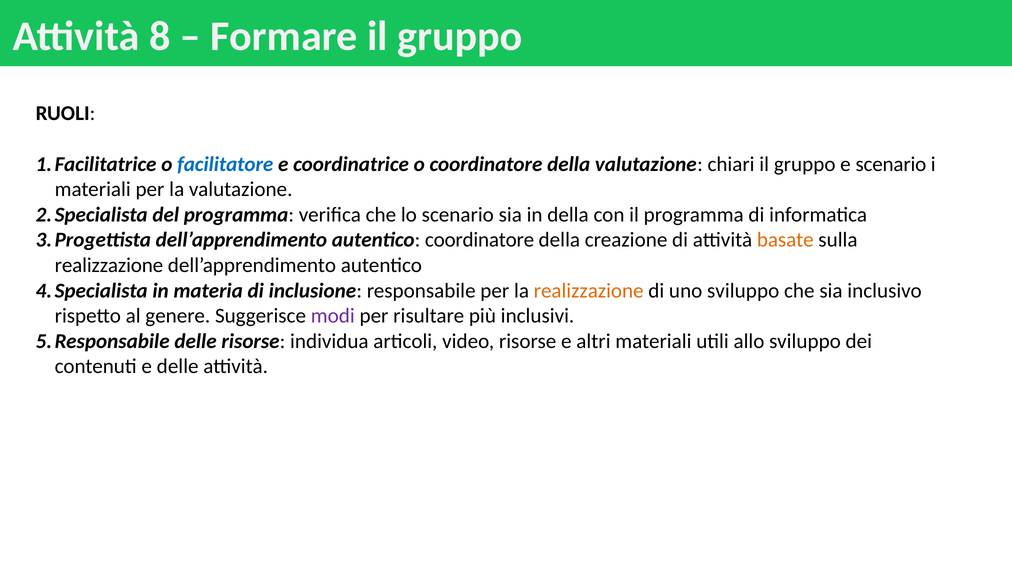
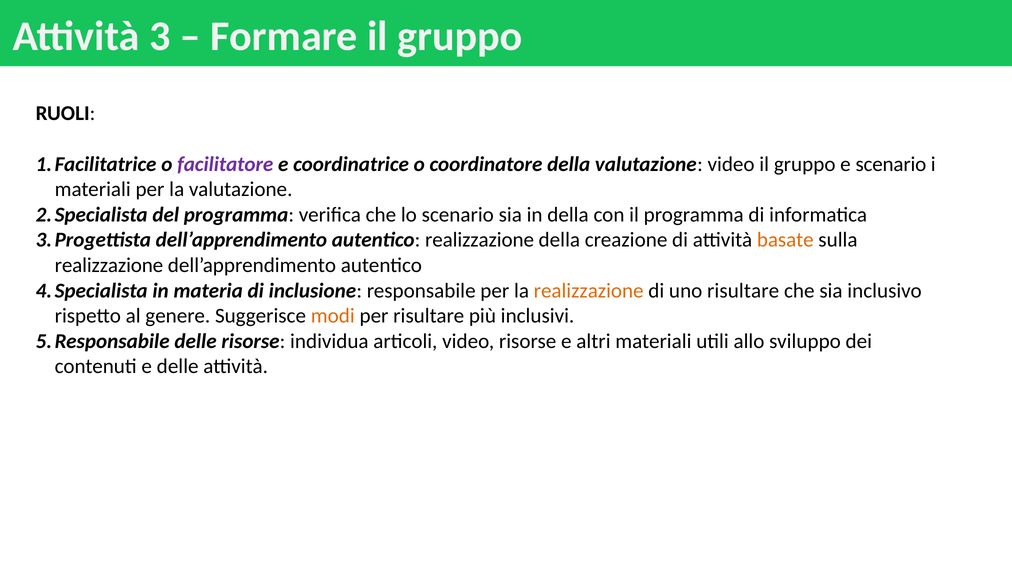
8: 8 -> 3 (160, 36)
facilitatore colour: blue -> purple (225, 164)
valutazione chiari: chiari -> video (731, 164)
autentico coordinatore: coordinatore -> realizzazione (480, 240)
uno sviluppo: sviluppo -> risultare (743, 291)
modi colour: purple -> orange (333, 316)
